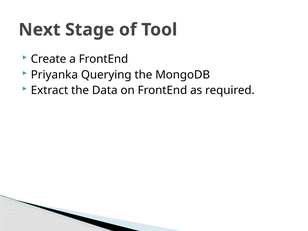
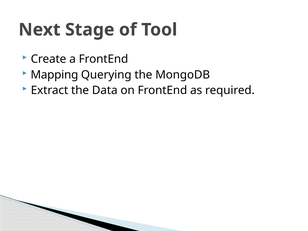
Priyanka: Priyanka -> Mapping (54, 75)
